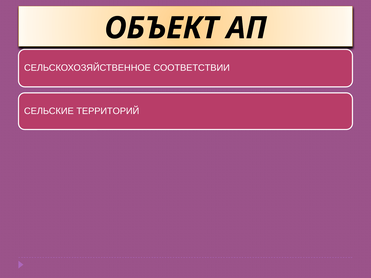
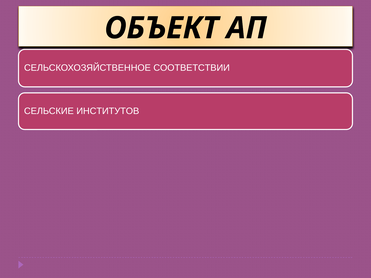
ТЕРРИТОРИЙ: ТЕРРИТОРИЙ -> ИНСТИТУТОВ (108, 111)
